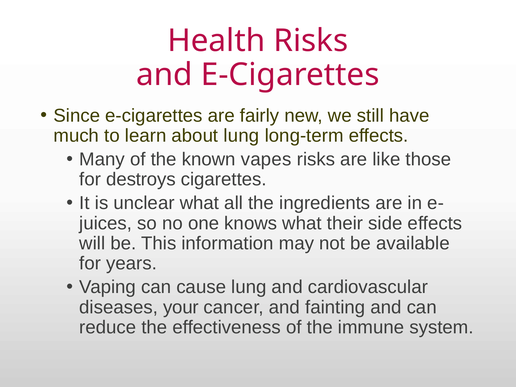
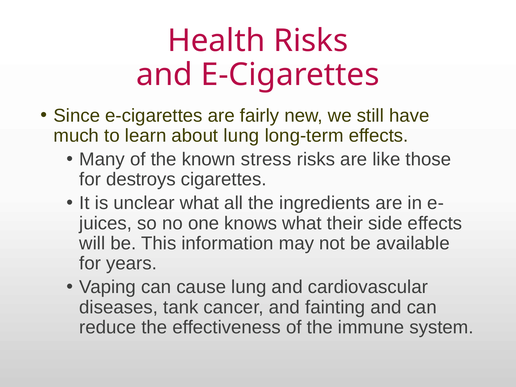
vapes: vapes -> stress (266, 159)
your: your -> tank (181, 307)
